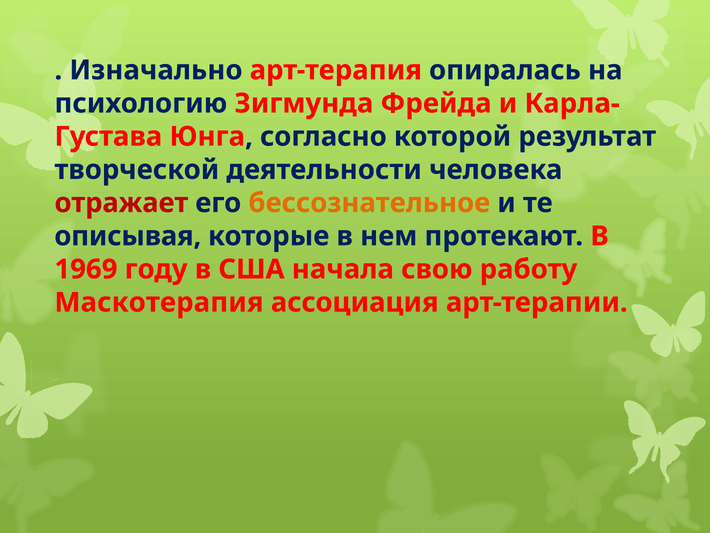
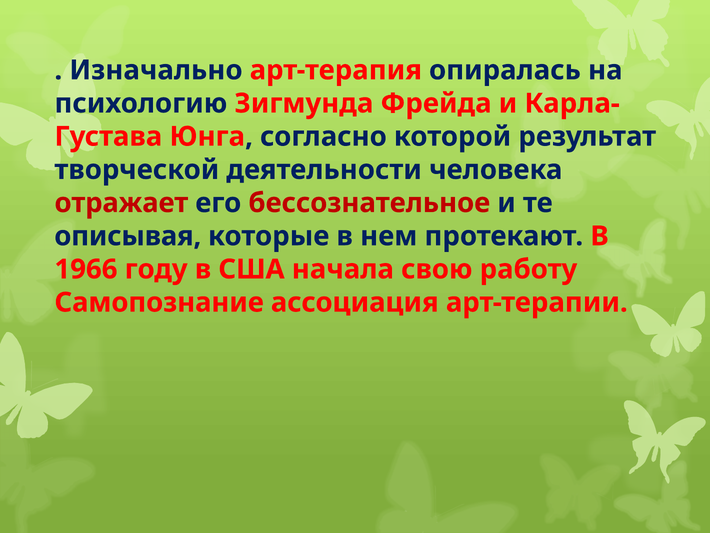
бессознательное colour: orange -> red (369, 203)
1969: 1969 -> 1966 (86, 269)
Маскотерапия: Маскотерапия -> Самопознание (159, 302)
